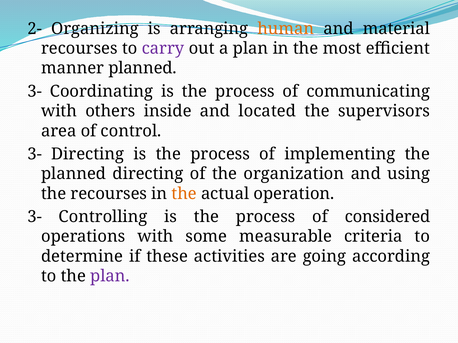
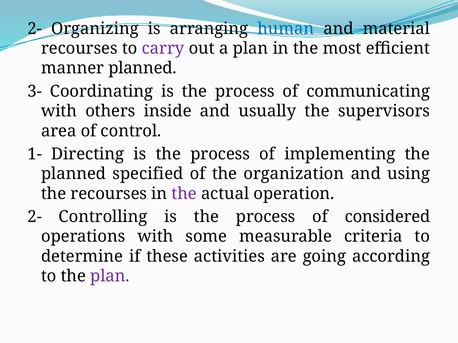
human colour: orange -> blue (286, 29)
located: located -> usually (267, 111)
3-: 3- -> 1- (35, 154)
planned directing: directing -> specified (148, 174)
the colour: orange -> purple (184, 194)
3-: 3- -> 2- (35, 217)
